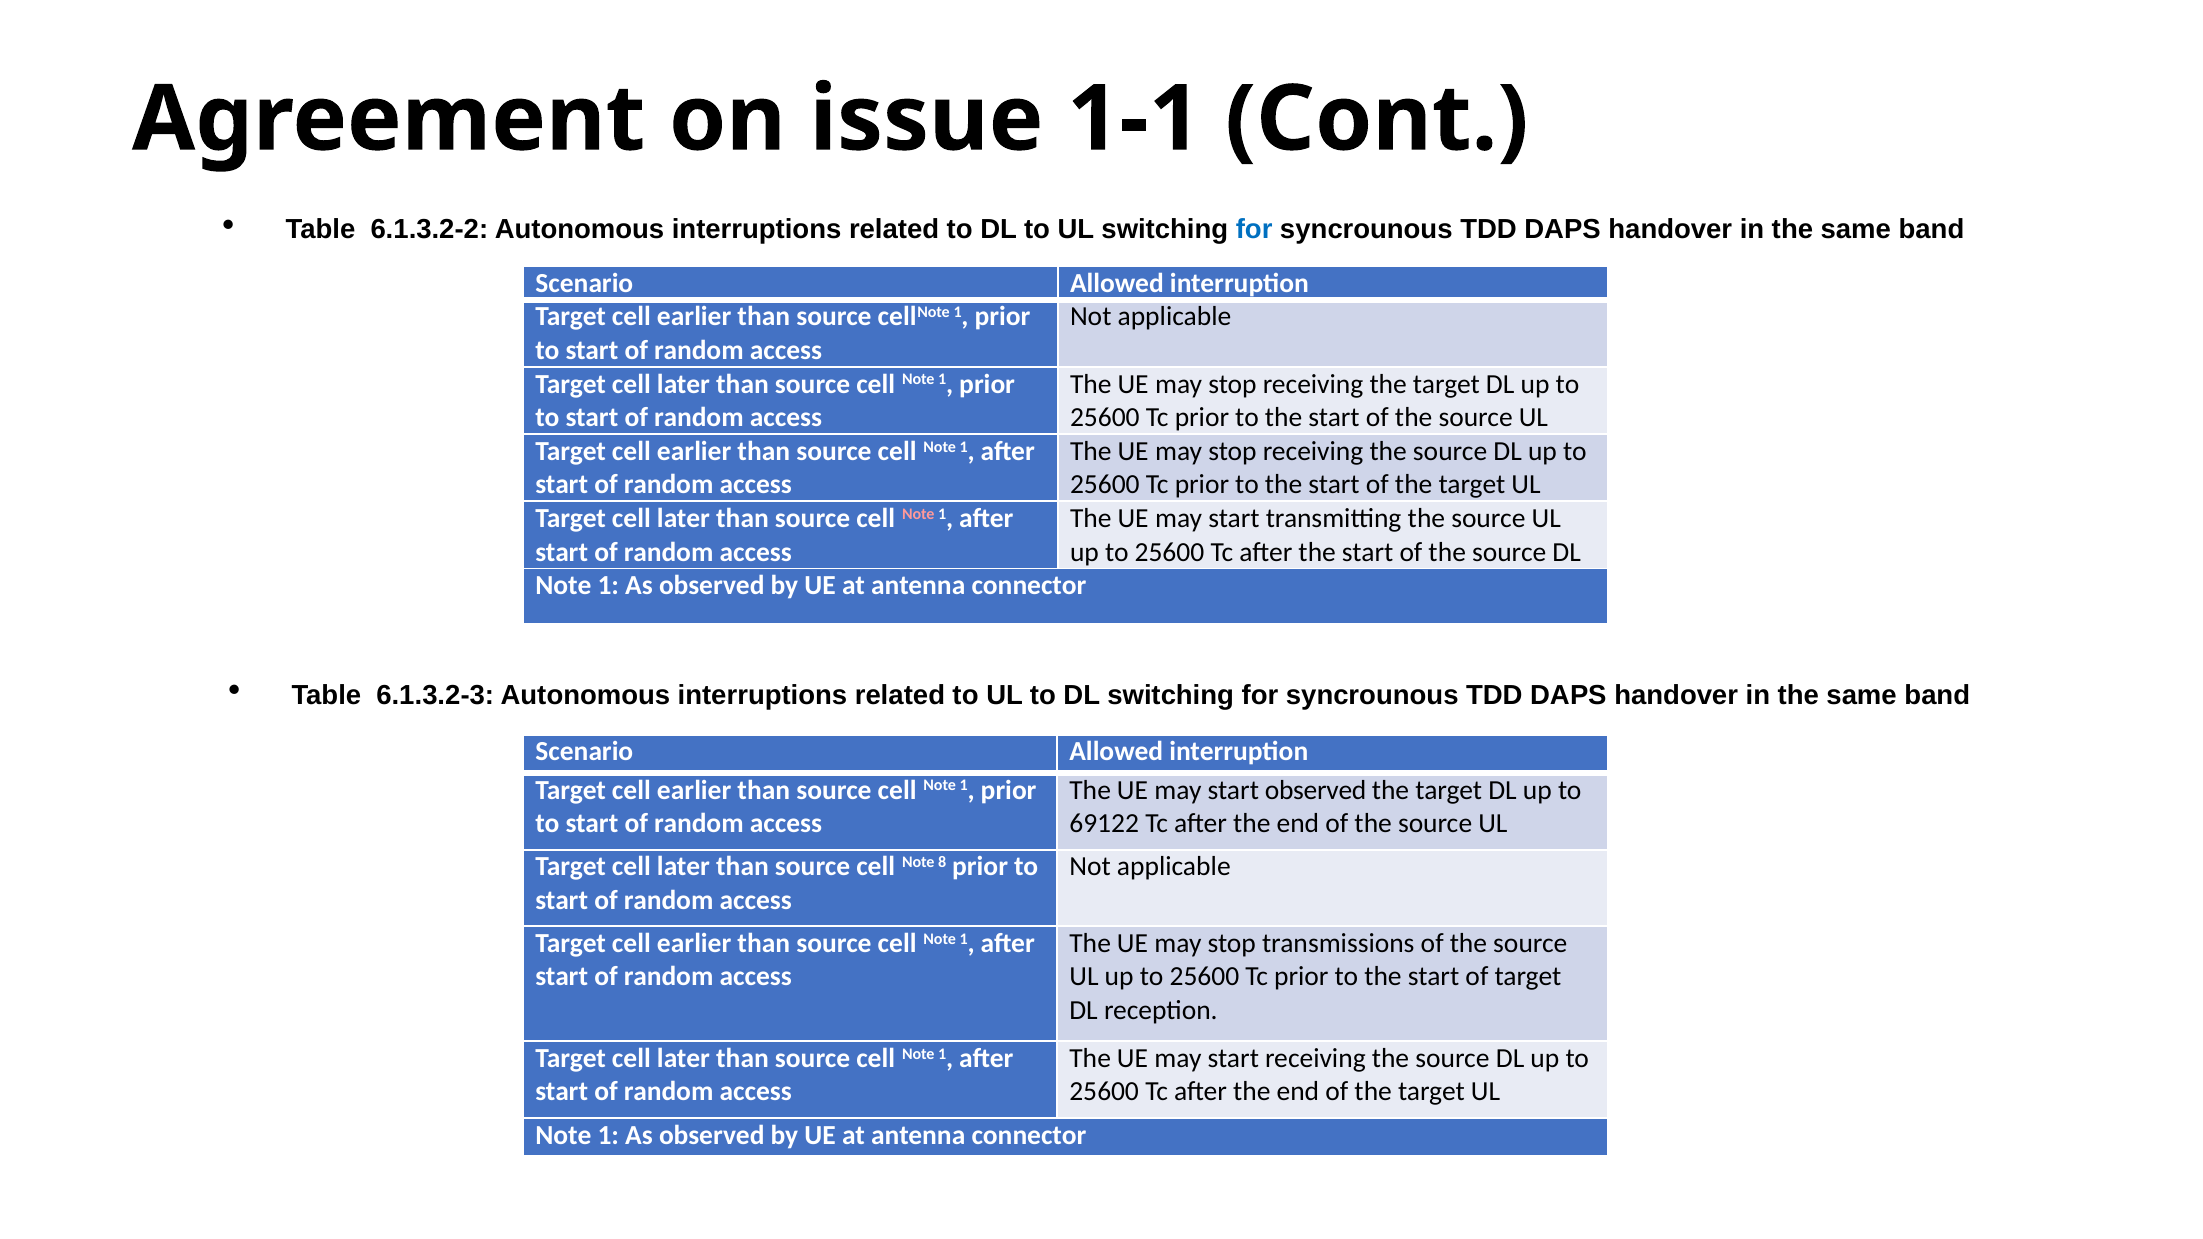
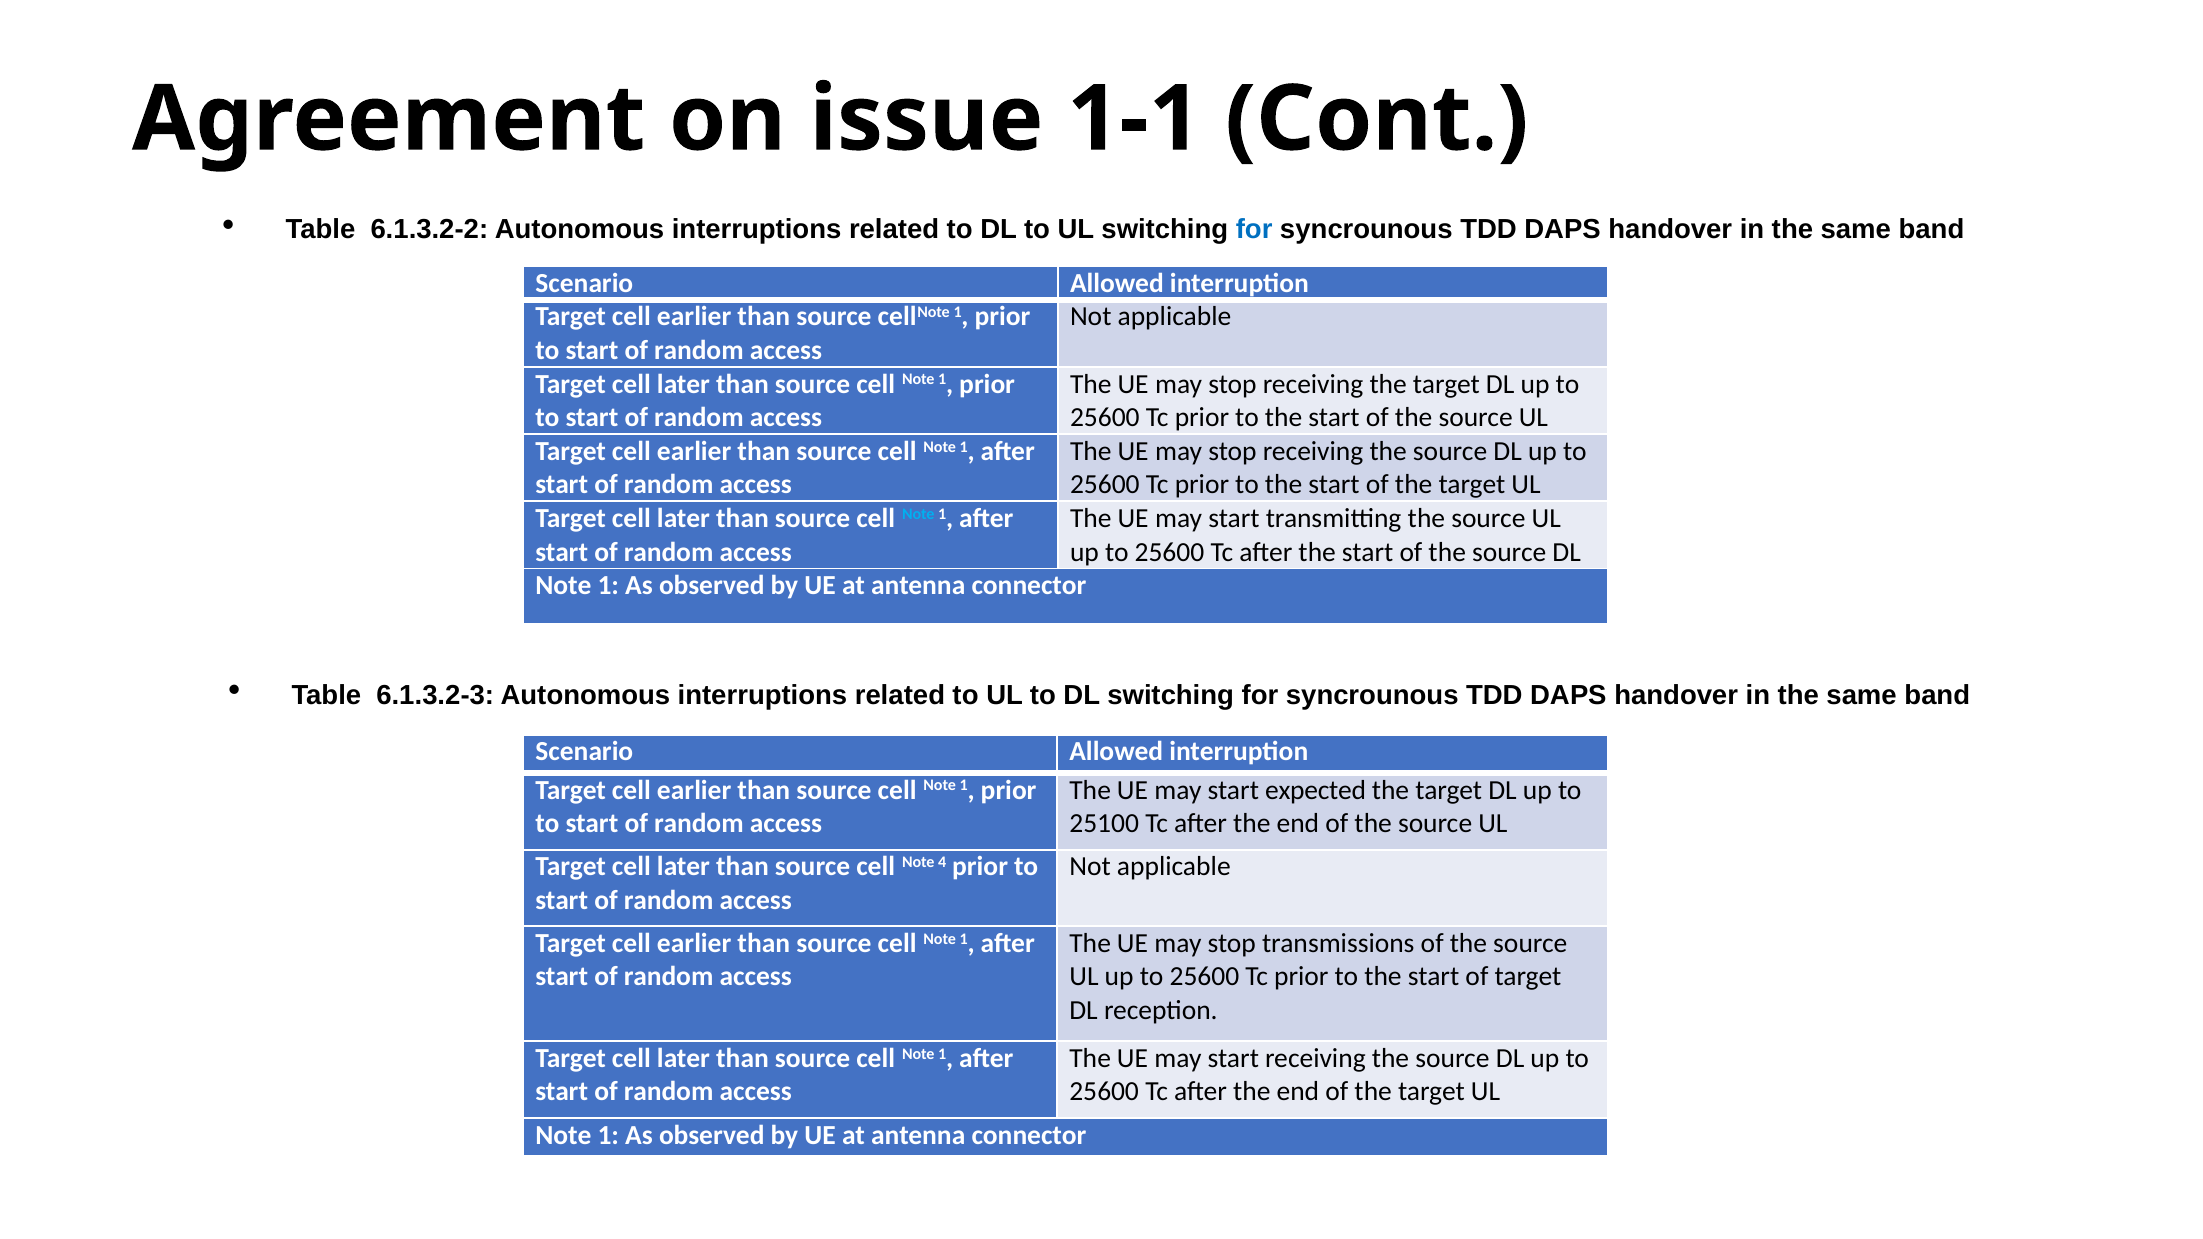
Note colour: pink -> light blue (918, 514)
start observed: observed -> expected (1316, 790)
69122: 69122 -> 25100 (1104, 824)
8: 8 -> 4 (942, 862)
